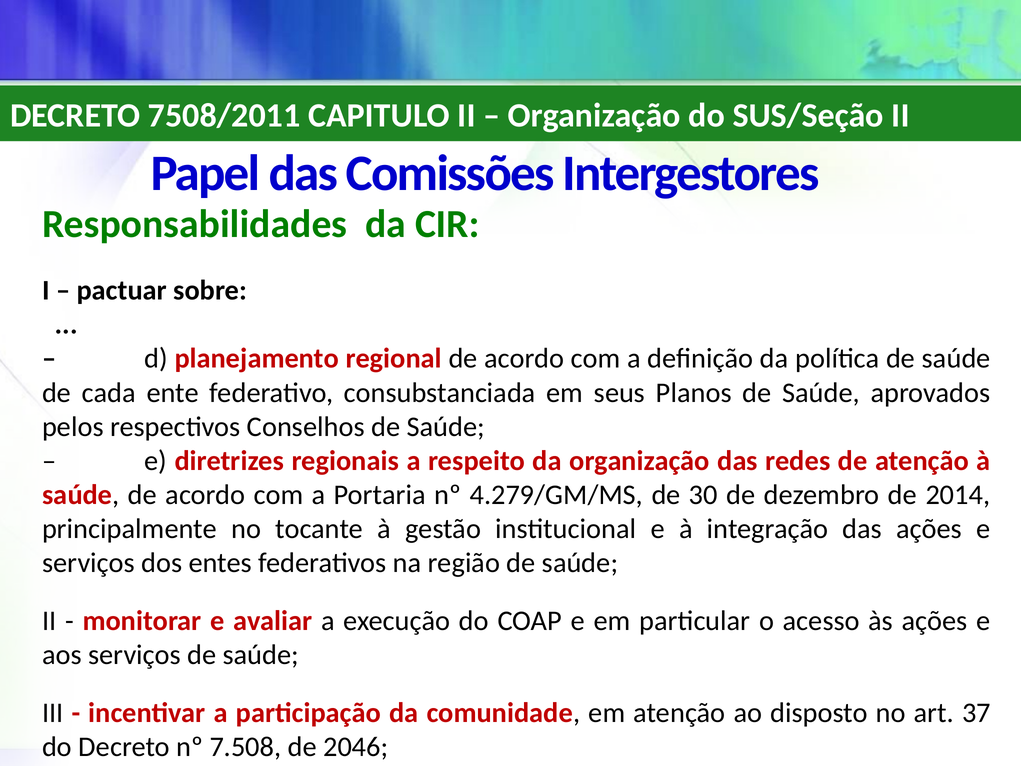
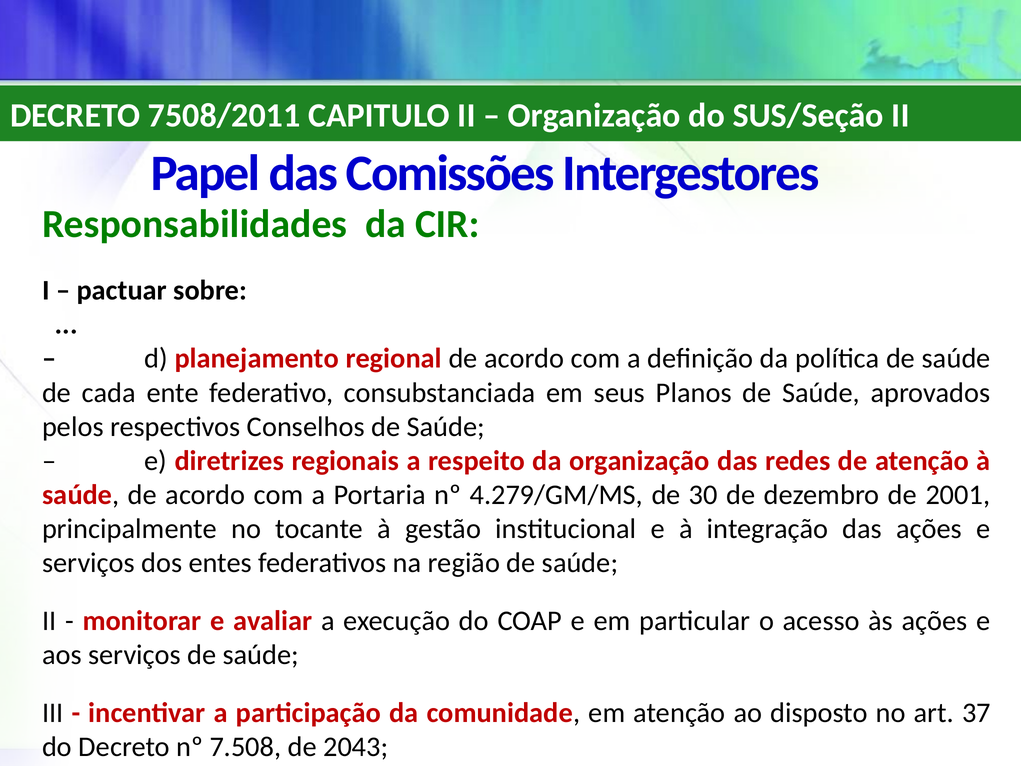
2014: 2014 -> 2001 (958, 495)
2046: 2046 -> 2043 (356, 747)
